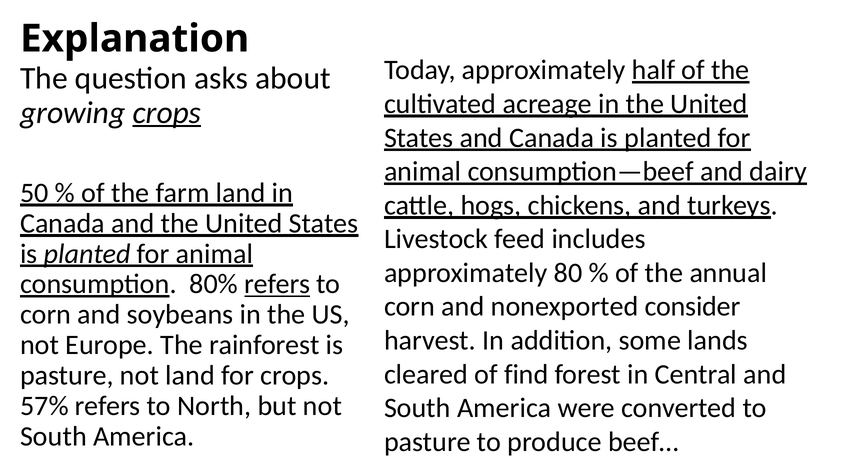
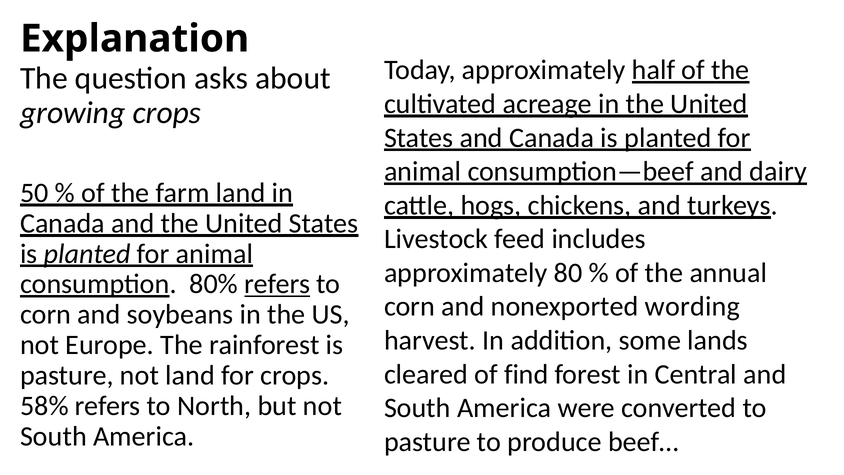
crops underline: present -> none (167, 112)
consider: consider -> wording (692, 306)
57%: 57% -> 58% (44, 406)
